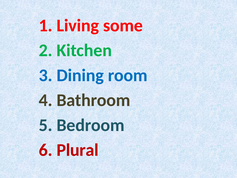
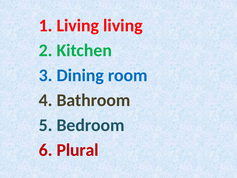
Living some: some -> living (123, 25)
